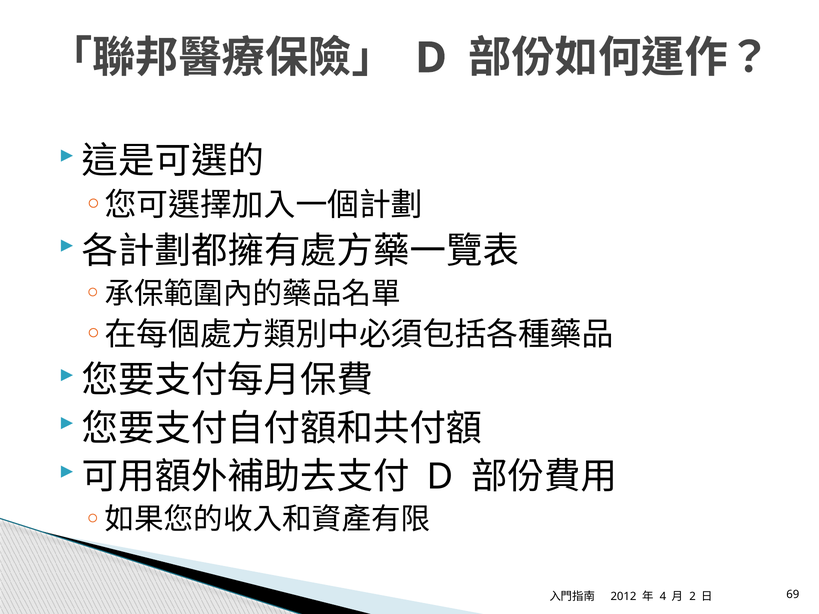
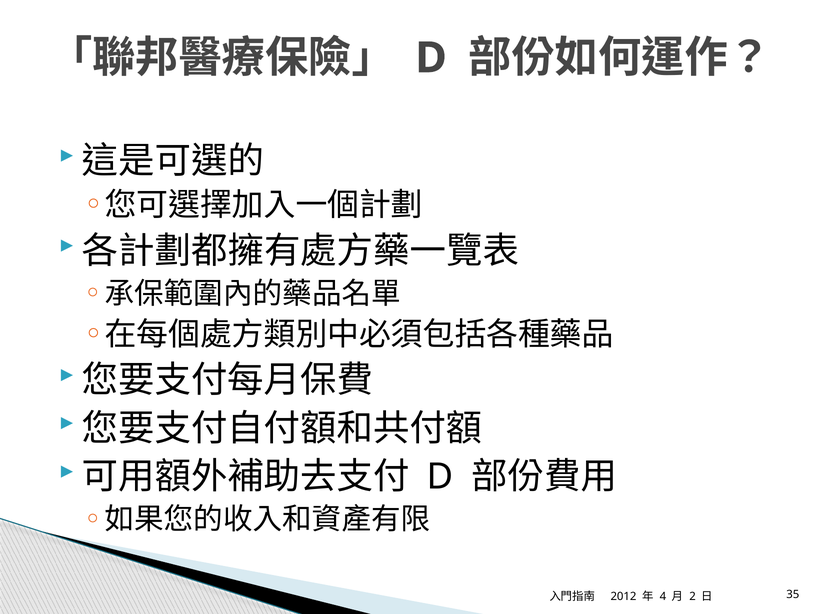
69: 69 -> 35 (793, 595)
